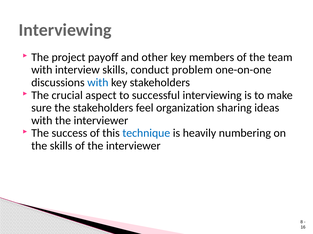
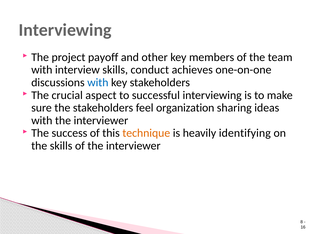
problem: problem -> achieves (192, 70)
technique colour: blue -> orange (146, 134)
numbering: numbering -> identifying (245, 134)
